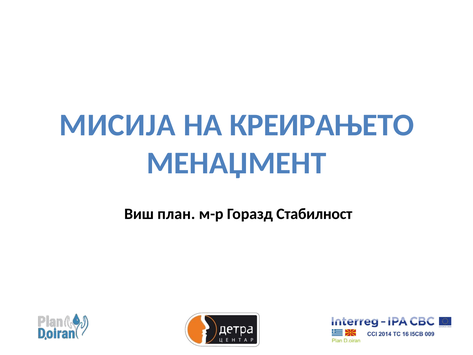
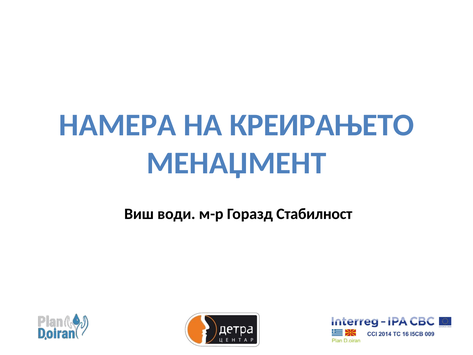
МИСИЈА: МИСИЈА -> НАМЕРА (118, 125)
план: план -> води (176, 214)
